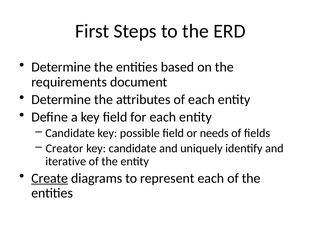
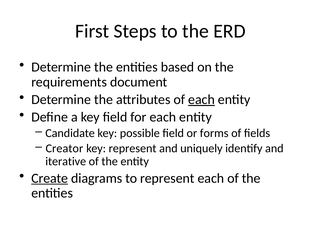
each underline: none -> present (202, 99)
needs: needs -> forms (214, 133)
key candidate: candidate -> represent (133, 148)
